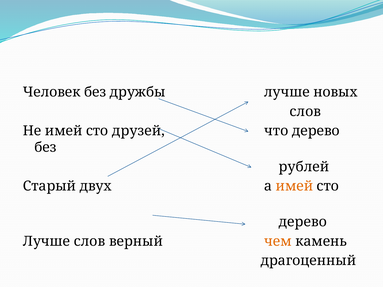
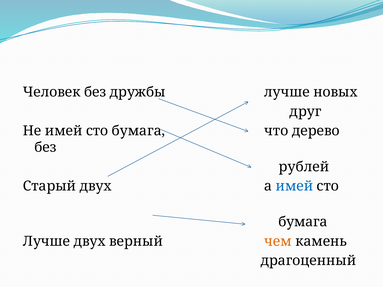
слов: слов -> друг (305, 112)
Не имей сто друзей: друзей -> бумага (138, 131)
имей colour: orange -> blue (294, 186)
дерево: дерево -> бумага (303, 222)
Лучше слов: слов -> двух (90, 241)
